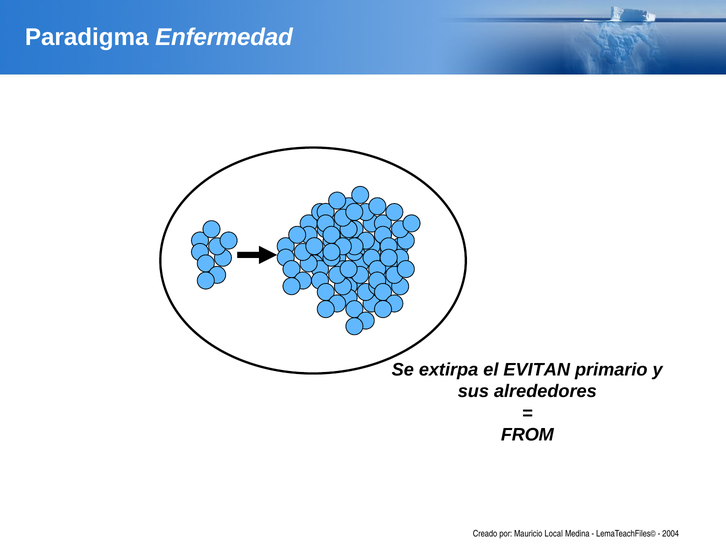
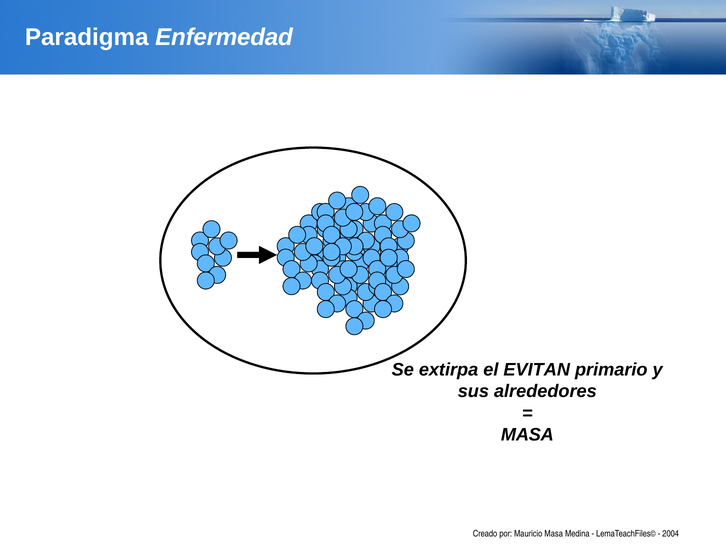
FROM: FROM -> MASA (527, 435)
Mauricio Local: Local -> Masa (554, 534)
